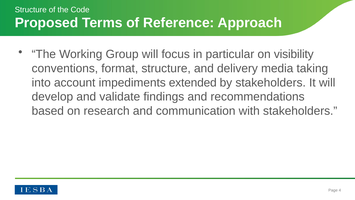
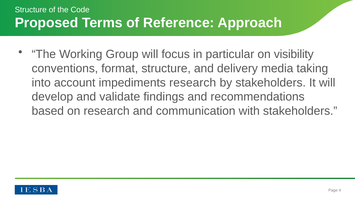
impediments extended: extended -> research (193, 82)
